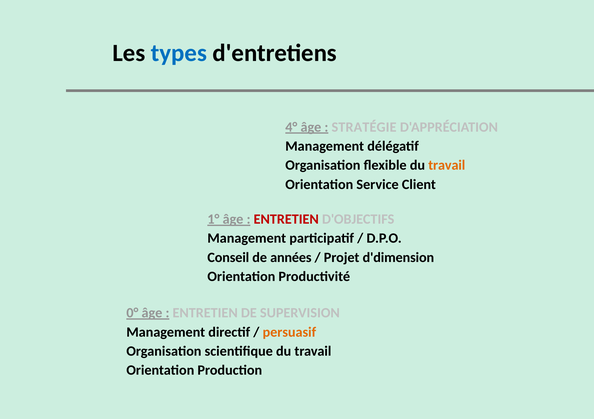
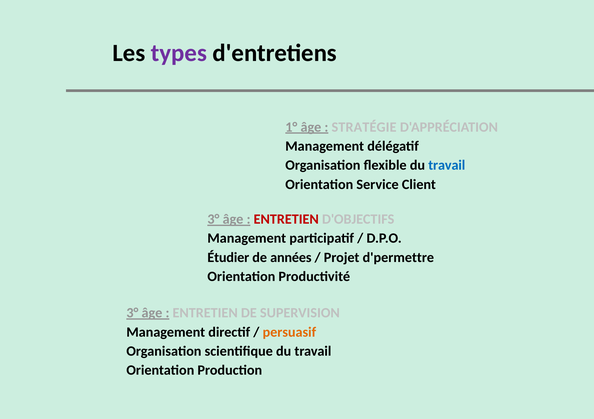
types colour: blue -> purple (179, 53)
4°: 4° -> 1° (291, 127)
travail colour: orange -> blue (447, 165)
1°: 1° -> 3° (213, 219)
Conseil: Conseil -> Étudier (228, 258)
d'dimension: d'dimension -> d'permettre (398, 258)
0°: 0° -> 3° (132, 313)
